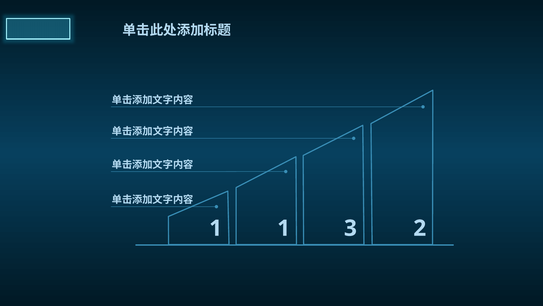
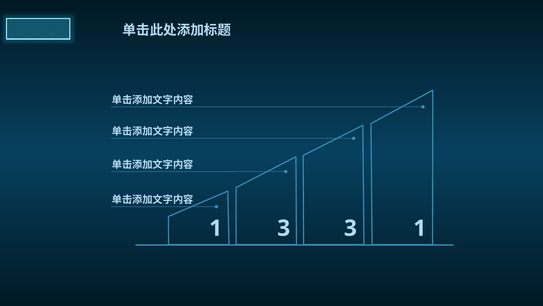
1 1: 1 -> 3 (284, 228)
3 2: 2 -> 1 (420, 228)
